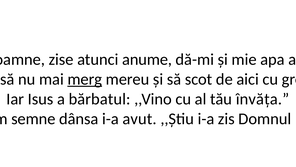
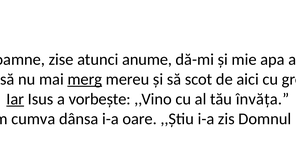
Iar underline: none -> present (15, 99)
bărbatul: bărbatul -> vorbește (100, 99)
semne: semne -> cumva (33, 118)
avut: avut -> oare (140, 118)
